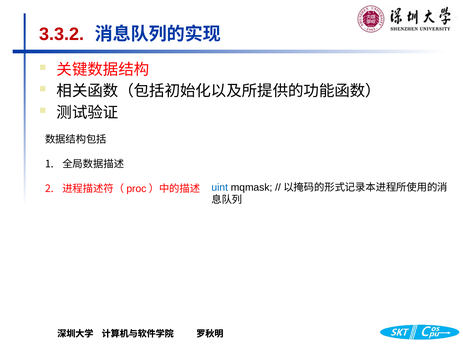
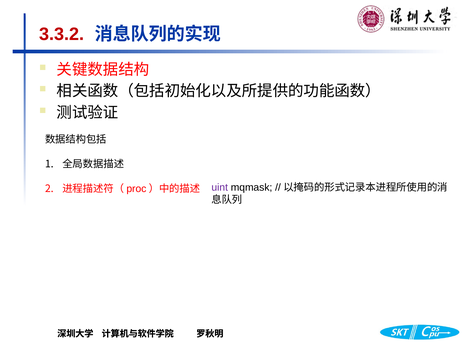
uint colour: blue -> purple (220, 188)
